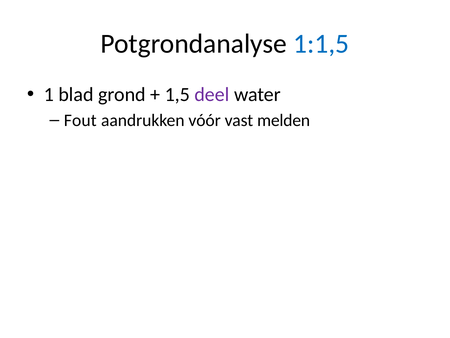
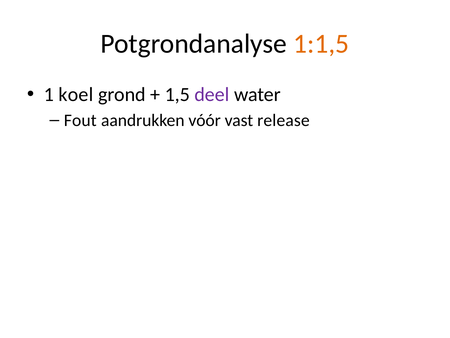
1:1,5 colour: blue -> orange (321, 44)
blad: blad -> koel (76, 94)
melden: melden -> release (283, 120)
